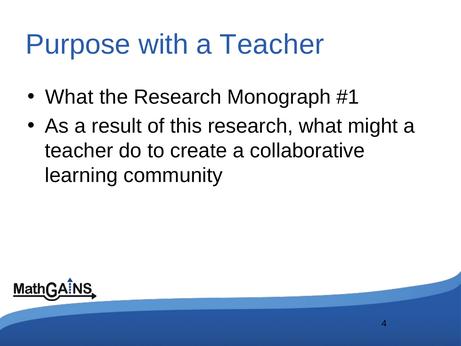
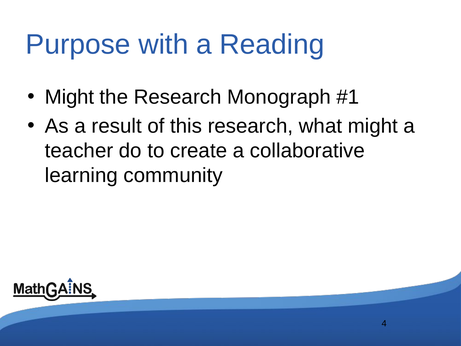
with a Teacher: Teacher -> Reading (272, 45)
What: What -> Might (69, 97)
